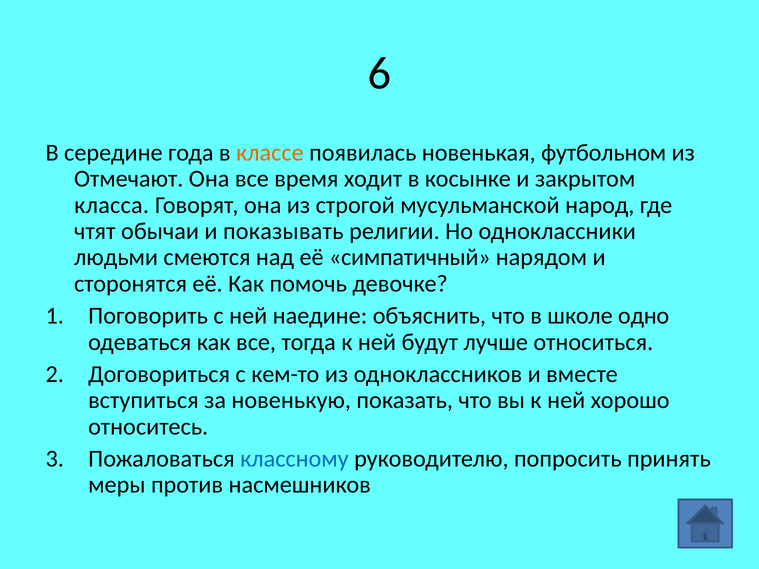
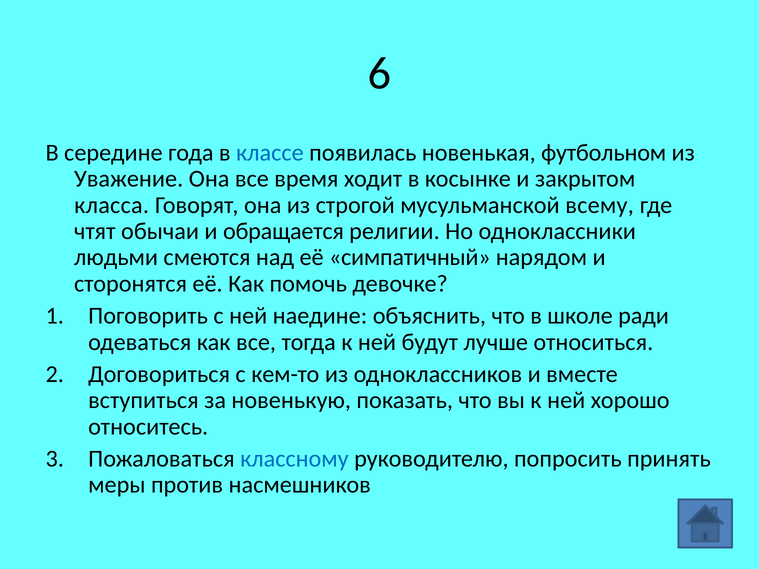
классе colour: orange -> blue (270, 153)
Отмечают: Отмечают -> Уважение (129, 179)
народ: народ -> всему (600, 205)
показывать: показывать -> обращается (283, 231)
одно: одно -> ради (644, 316)
